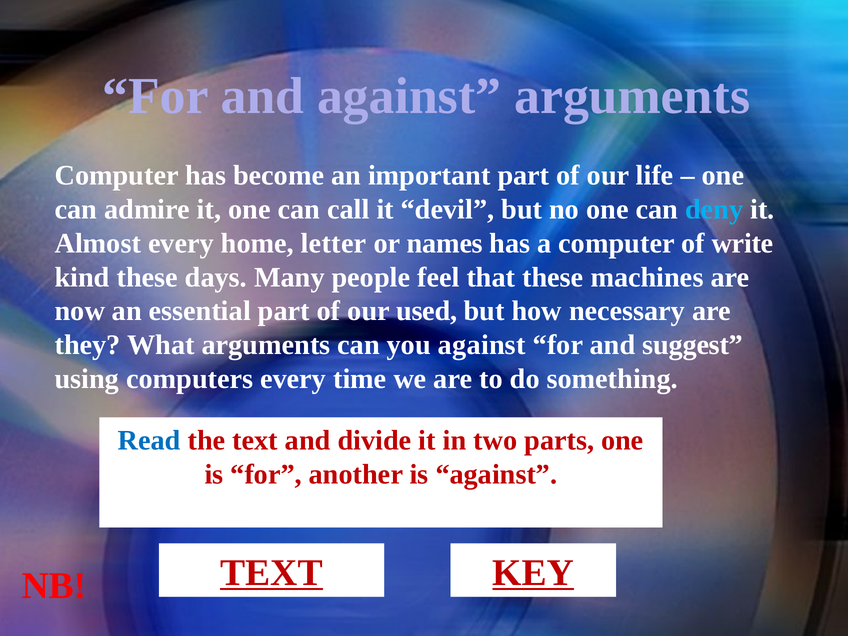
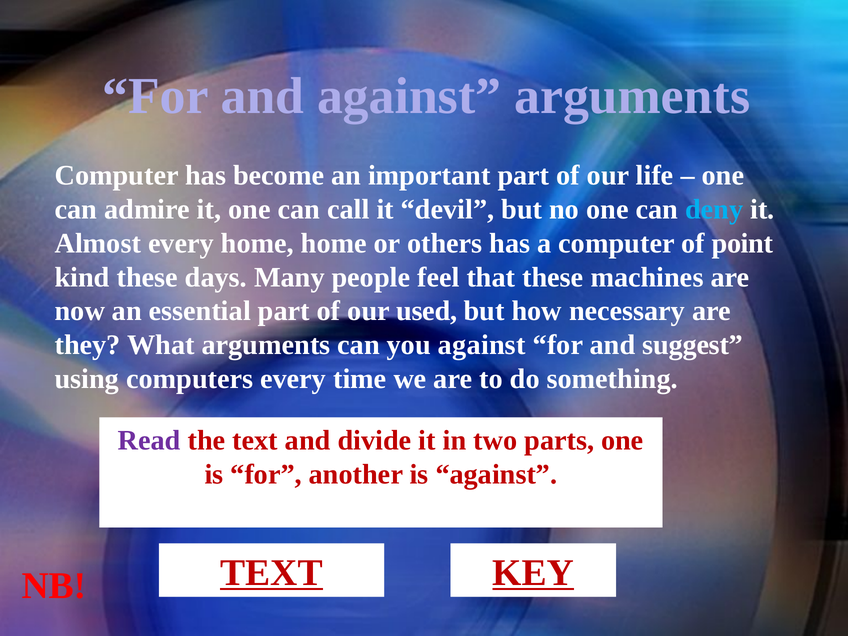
home letter: letter -> home (334, 243)
names: names -> others (445, 243)
write: write -> point (742, 243)
Read colour: blue -> purple (149, 440)
